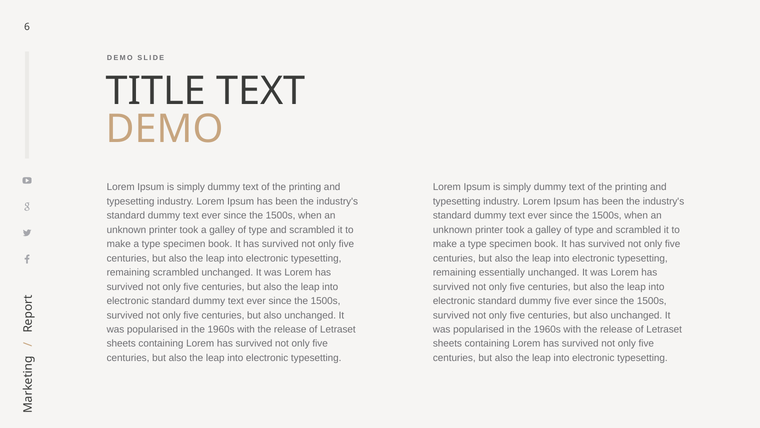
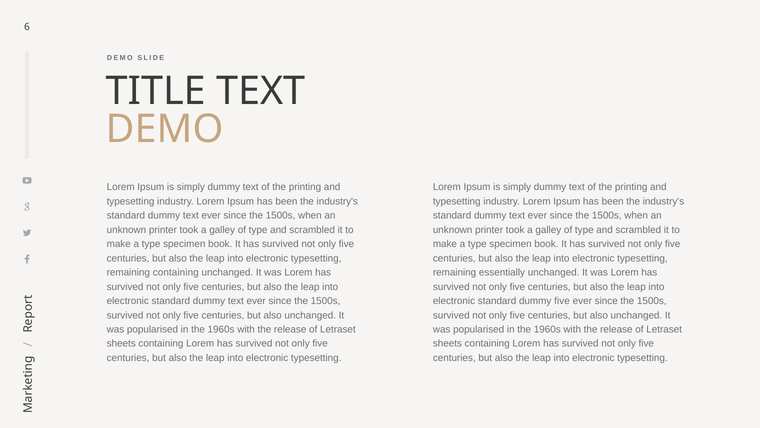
remaining scrambled: scrambled -> containing (176, 272)
